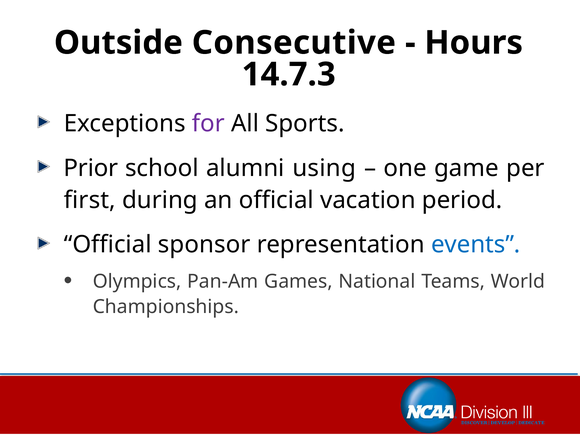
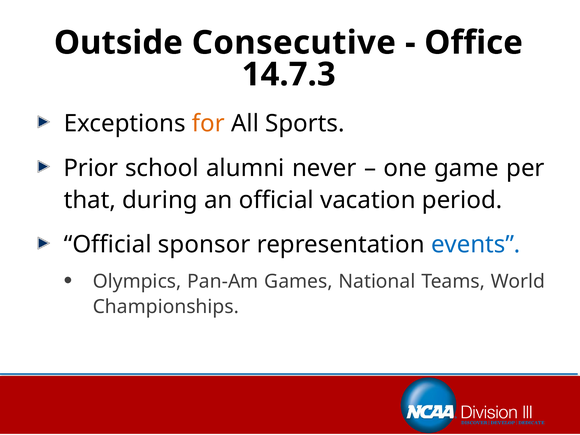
Hours: Hours -> Office (474, 43)
for colour: purple -> orange (208, 123)
using: using -> never (324, 168)
first: first -> that (90, 200)
